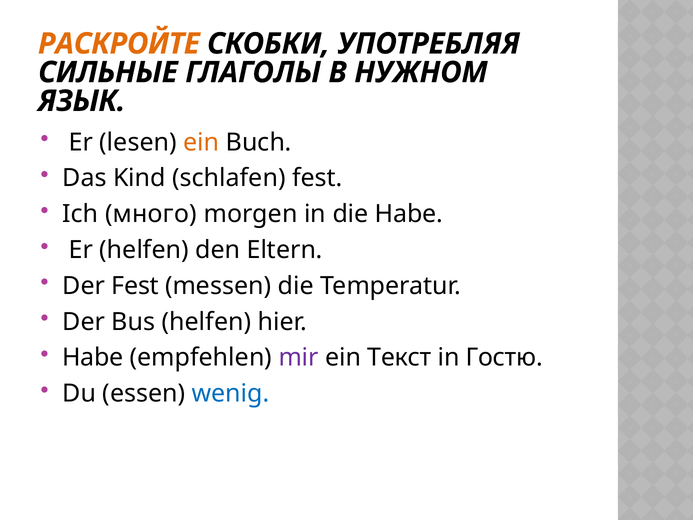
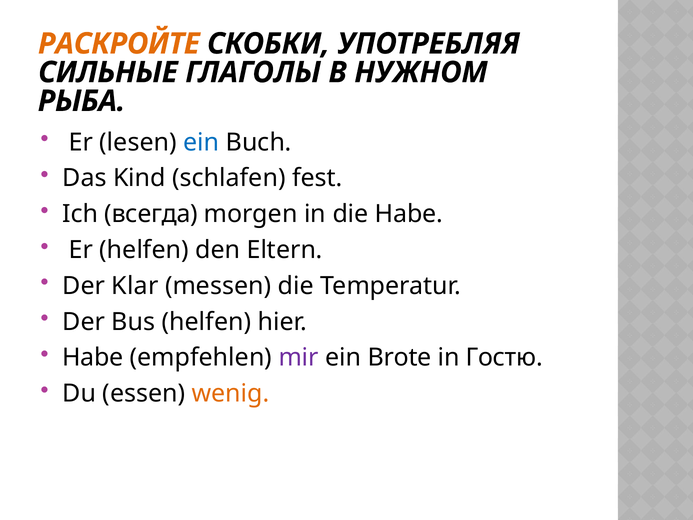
ЯЗЫК: ЯЗЫК -> РЫБА (82, 101)
ein colour: orange -> blue (201, 142)
много: много -> всегда (151, 214)
Der Fest: Fest -> Klar (135, 286)
Текст: Текст -> Brote (399, 357)
wenig colour: blue -> orange (231, 393)
